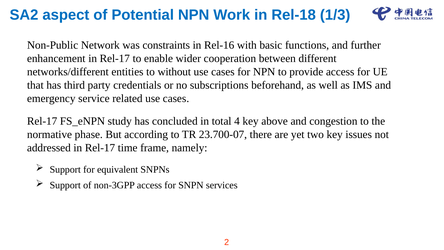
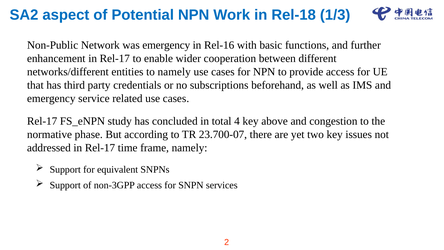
was constraints: constraints -> emergency (166, 45)
to without: without -> namely (174, 72)
